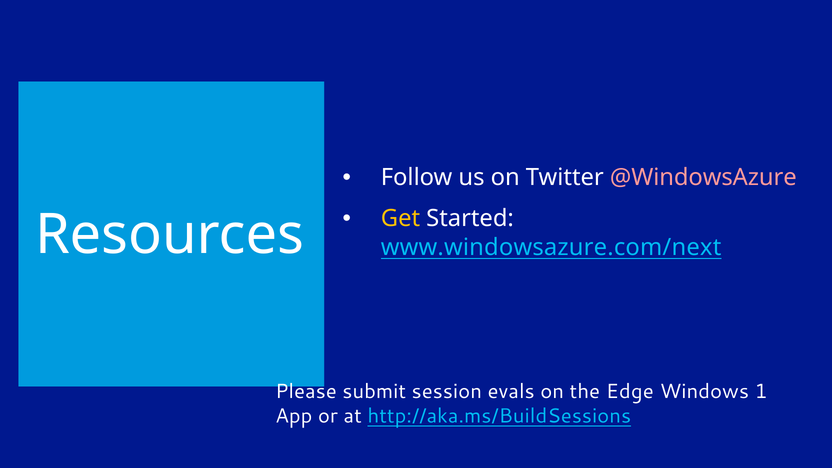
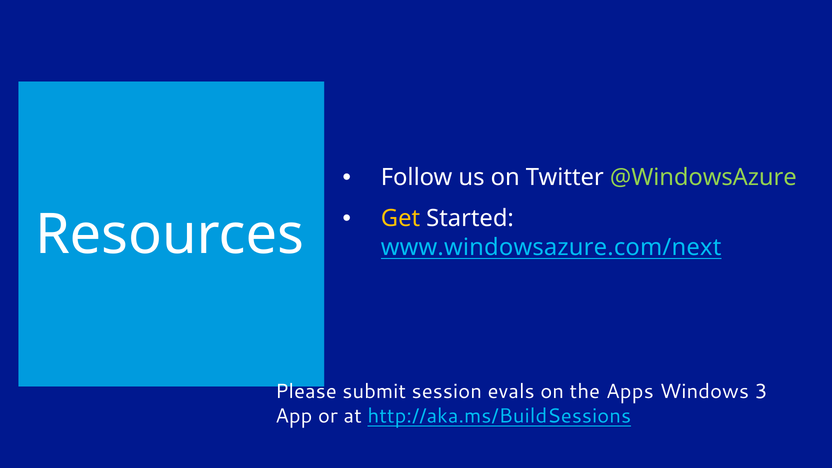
@WindowsAzure colour: pink -> light green (703, 177)
Edge: Edge -> Apps (630, 391)
1: 1 -> 3 (761, 391)
